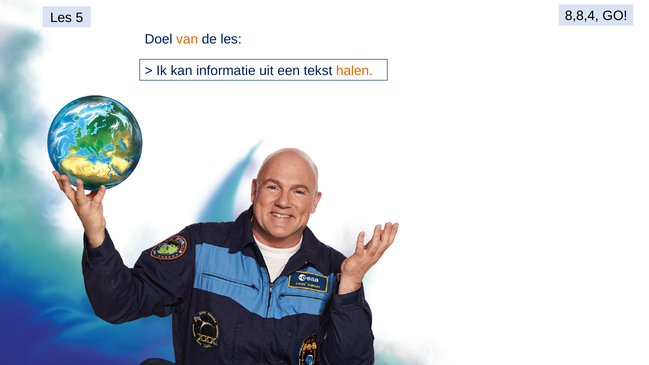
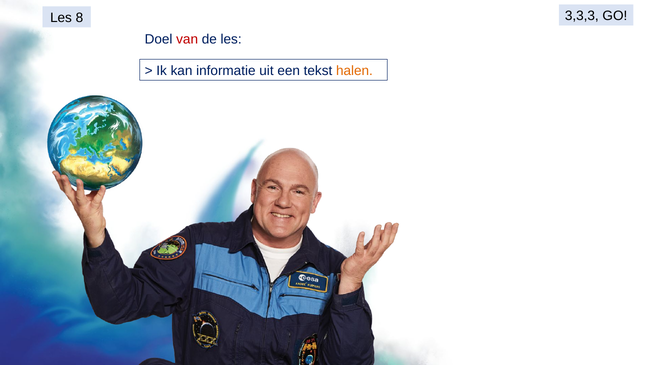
8,8,4: 8,8,4 -> 3,3,3 (582, 16)
5: 5 -> 8 (79, 18)
van colour: orange -> red (187, 39)
